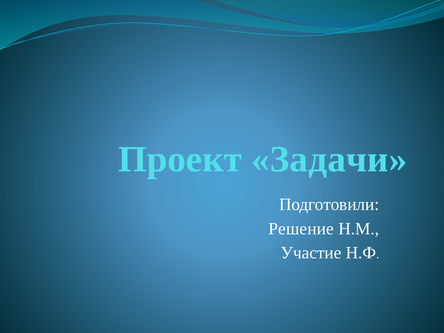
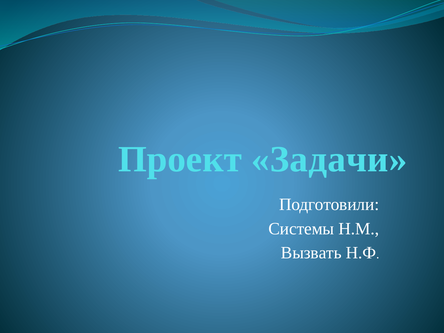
Решение: Решение -> Системы (301, 229)
Участие: Участие -> Вызвать (311, 253)
